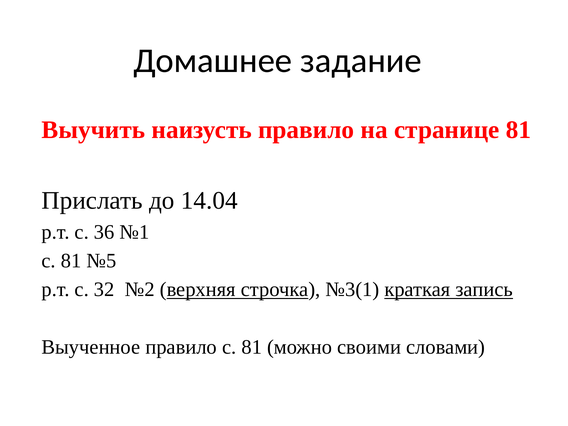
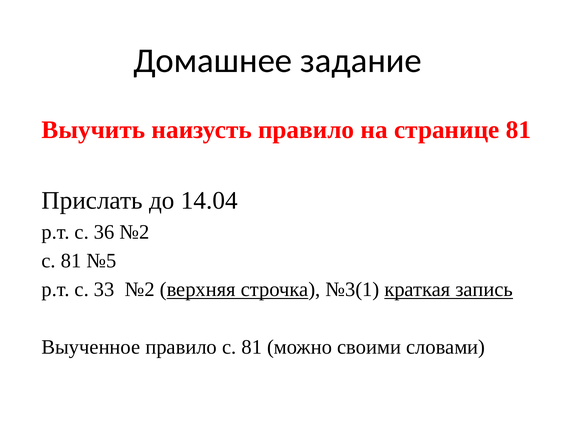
36 №1: №1 -> №2 (135, 232)
32: 32 -> 33 (104, 289)
